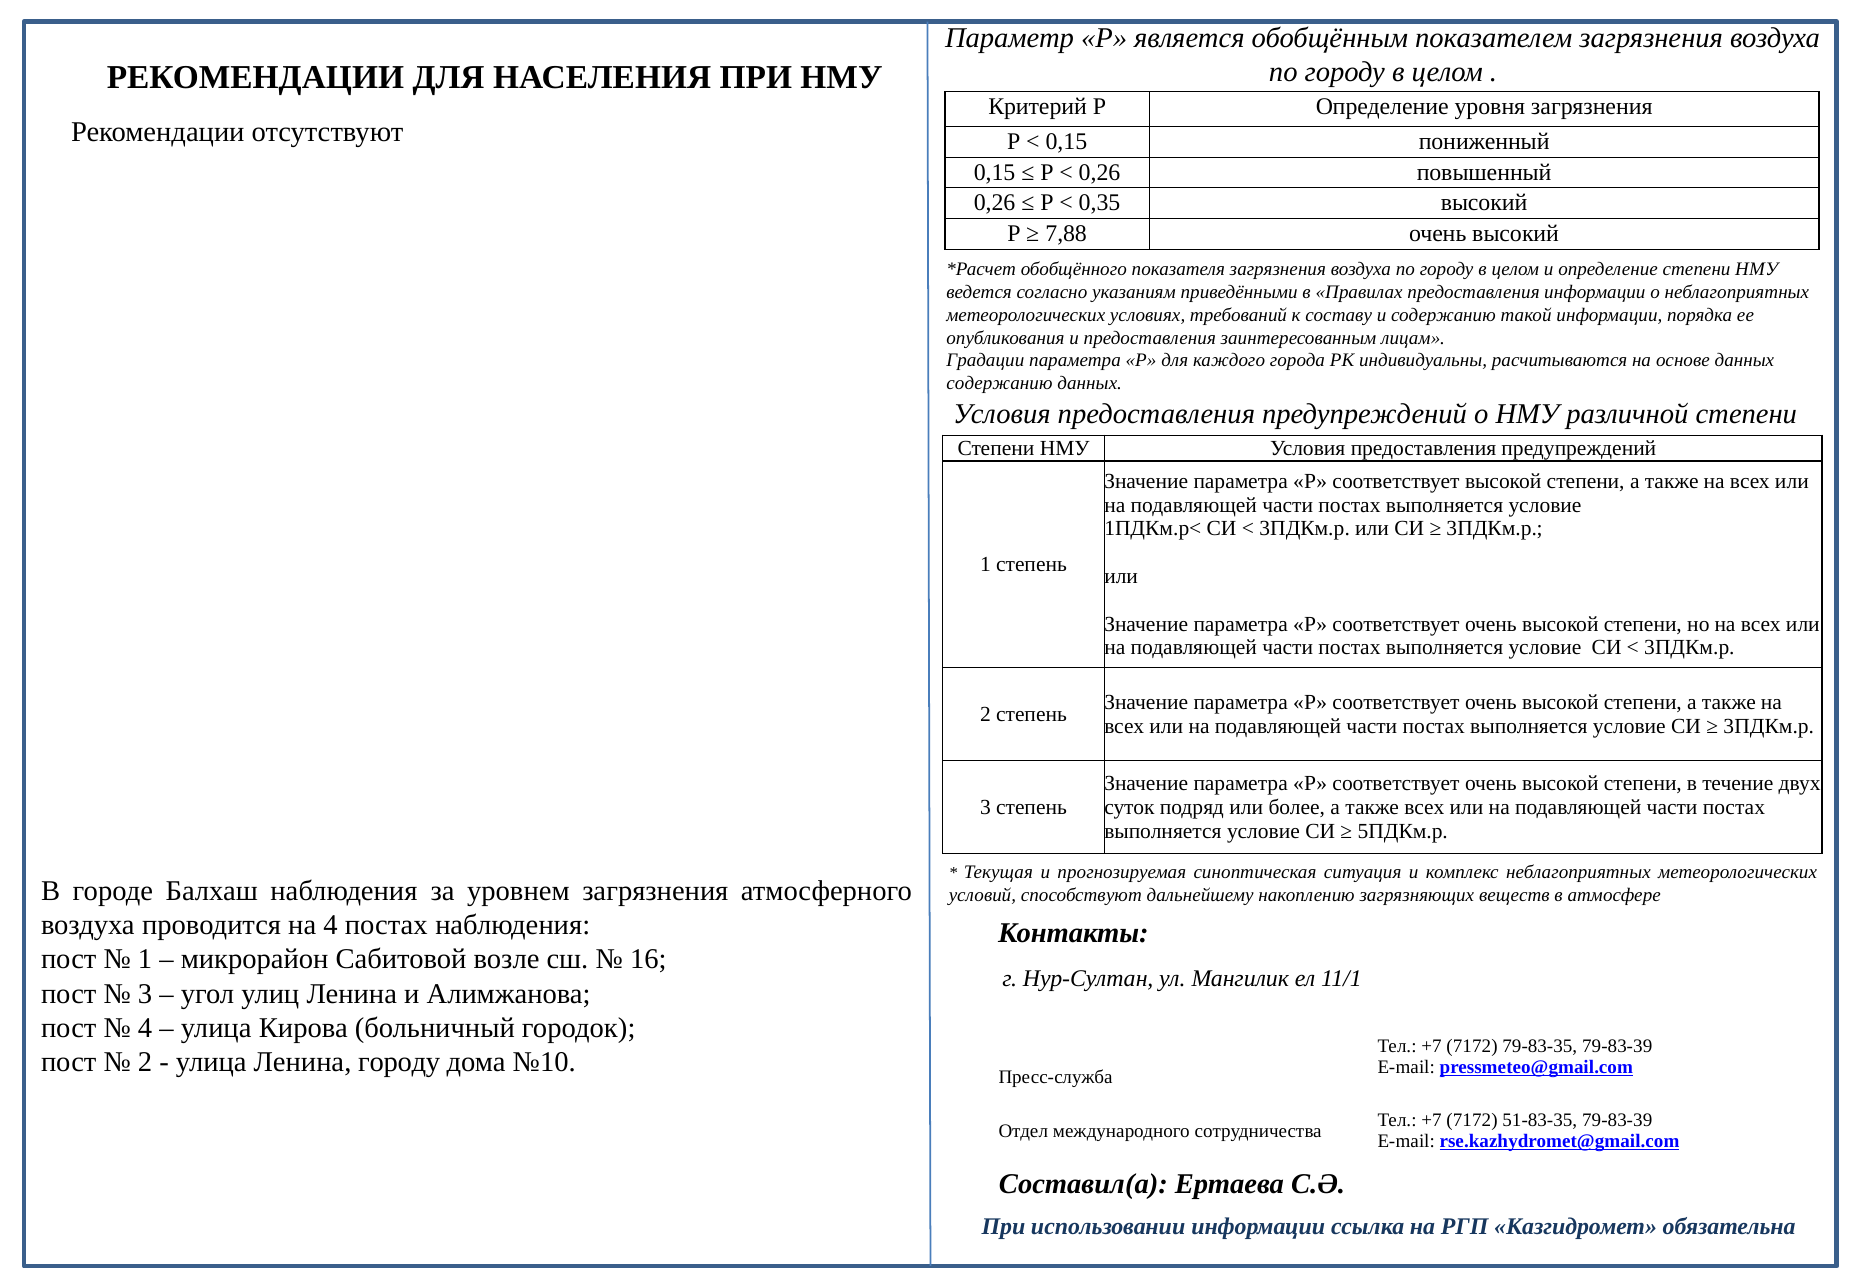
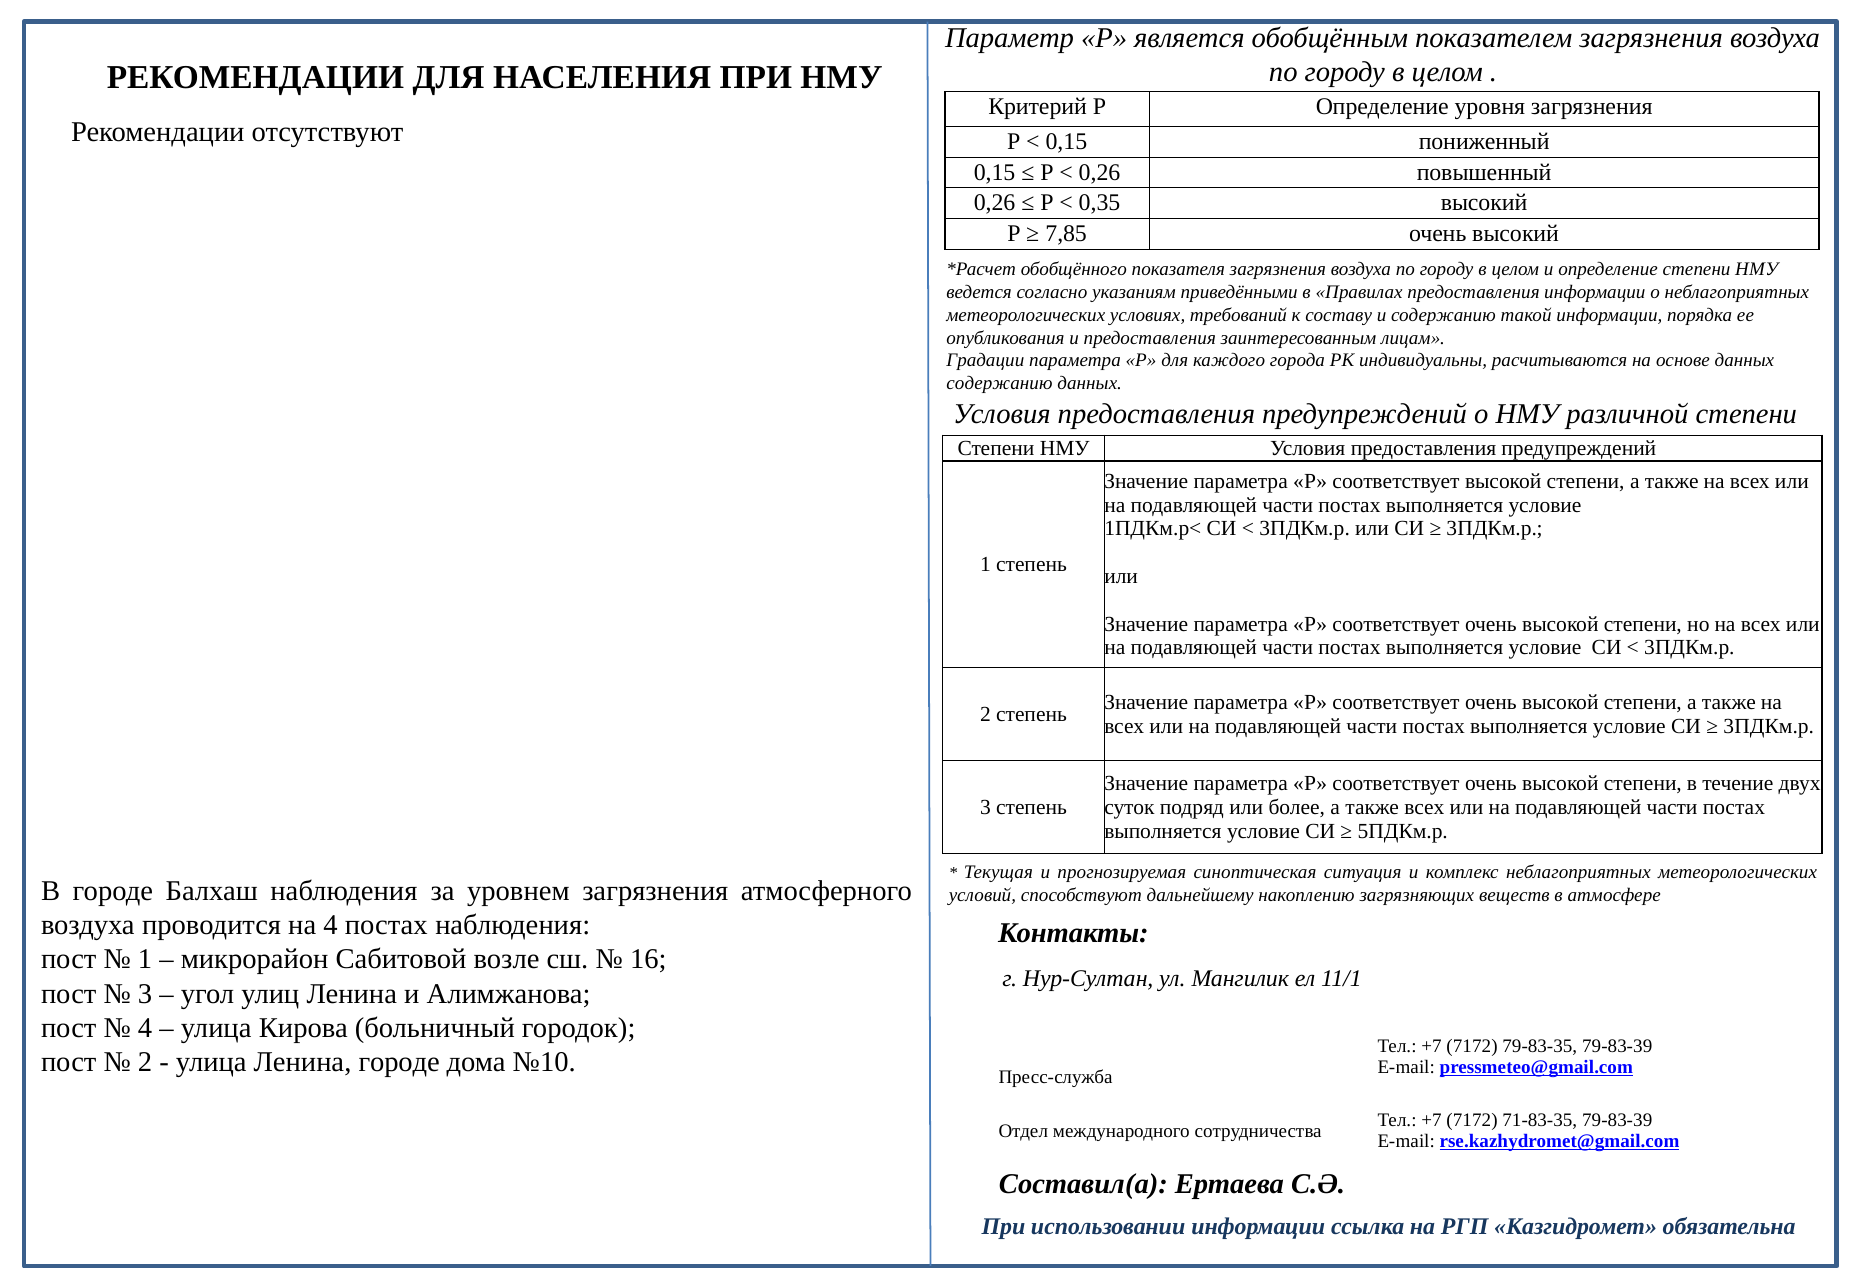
7,88: 7,88 -> 7,85 (1066, 234)
Ленина городу: городу -> городе (399, 1063)
51-83-35: 51-83-35 -> 71-83-35 (1540, 1121)
